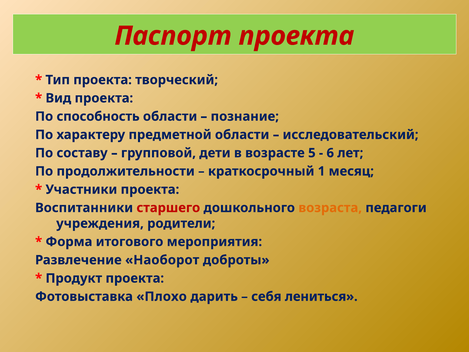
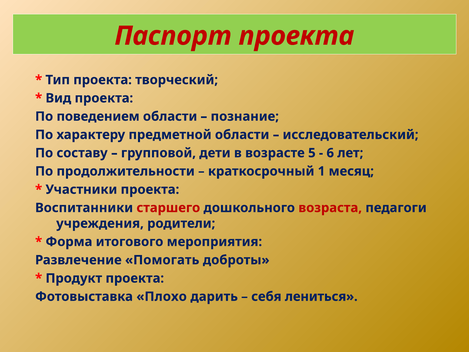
способность: способность -> поведением (98, 116)
возраста colour: orange -> red (330, 208)
Наоборот: Наоборот -> Помогать (162, 260)
